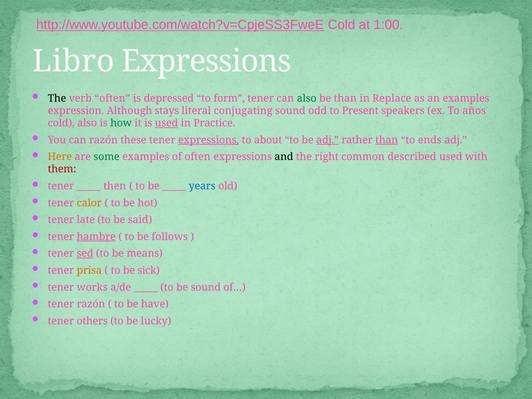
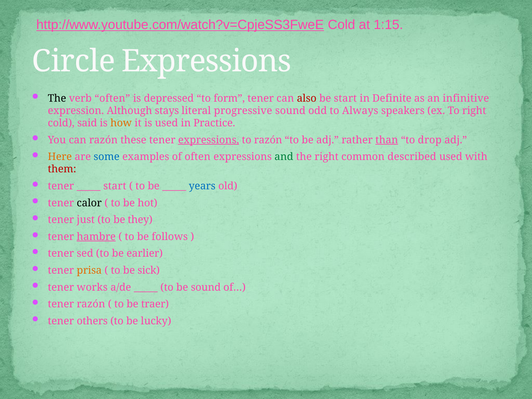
1:00: 1:00 -> 1:15 (388, 25)
Libro: Libro -> Circle (74, 61)
also colour: green -> red (307, 98)
be than: than -> start (345, 98)
Replace: Replace -> Definite (392, 98)
an examples: examples -> infinitive (466, 98)
conjugating: conjugating -> progressive (243, 111)
Present: Present -> Always (360, 111)
To años: años -> right (474, 111)
cold also: also -> said (87, 123)
how colour: green -> orange (121, 123)
used underline: present -> none (166, 123)
to about: about -> razón (268, 140)
adj underline: present -> none (328, 140)
ends: ends -> drop (430, 140)
some colour: green -> blue (107, 157)
and colour: black -> green (284, 157)
then: then -> start (115, 186)
calor colour: orange -> black (89, 203)
late: late -> just (86, 220)
said: said -> they (140, 220)
sed underline: present -> none (85, 254)
means: means -> earlier (145, 254)
have: have -> traer (155, 304)
